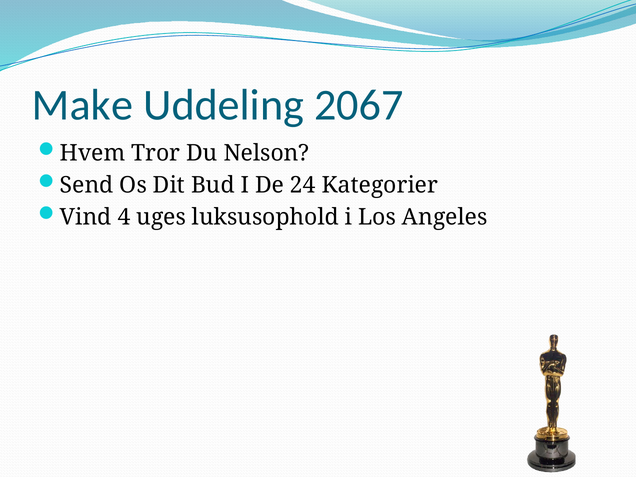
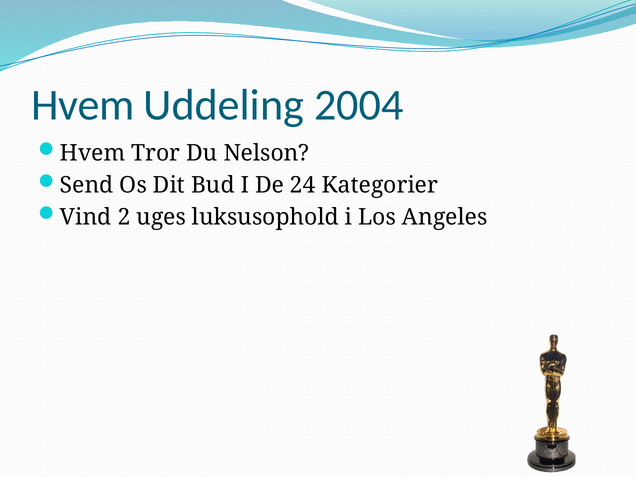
Make: Make -> Hvem (83, 105)
2067: 2067 -> 2004 (359, 105)
4: 4 -> 2 (124, 217)
